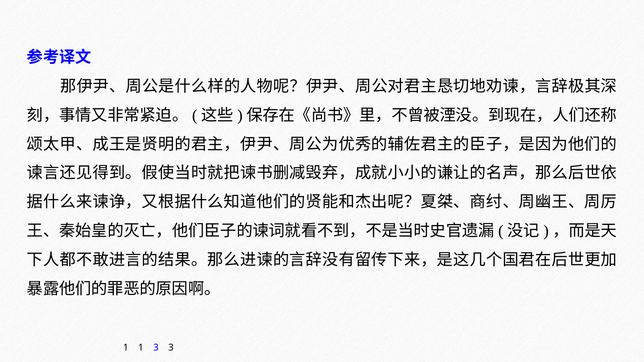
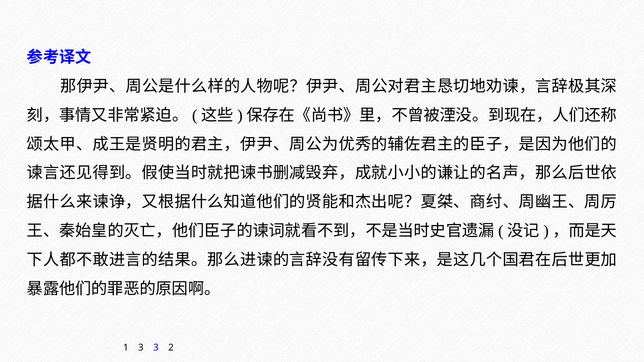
1 1: 1 -> 3 (141, 348)
3 3: 3 -> 2 (171, 348)
